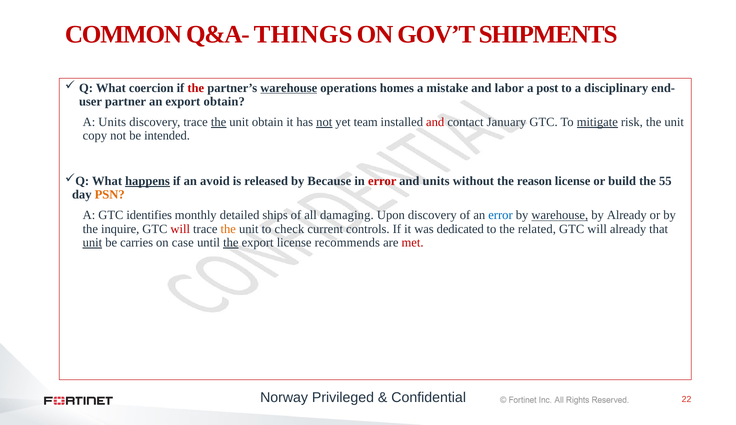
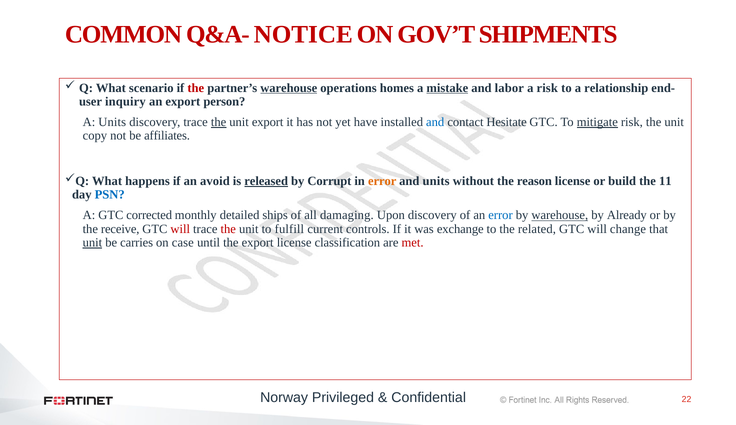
THINGS: THINGS -> NOTICE (303, 34)
coercion: coercion -> scenario (151, 88)
mistake underline: none -> present (447, 88)
a post: post -> risk (547, 88)
disciplinary: disciplinary -> relationship (616, 88)
partner: partner -> inquiry (125, 101)
export obtain: obtain -> person (224, 101)
unit obtain: obtain -> export (268, 122)
not underline: present -> none (324, 122)
team: team -> have (366, 122)
and colour: red -> blue (435, 122)
January: January -> Hesitate (507, 122)
intended: intended -> affiliates (167, 136)
happens underline: present -> none (147, 181)
released underline: none -> present (266, 181)
Because: Because -> Corrupt (329, 181)
error colour: red -> orange (382, 181)
55: 55 -> 11 (665, 181)
PSN colour: orange -> blue (110, 194)
identifies: identifies -> corrected (149, 215)
inquire: inquire -> receive (120, 229)
the colour: orange -> red (228, 229)
check: check -> fulfill (289, 229)
dedicated: dedicated -> exchange (460, 229)
will already: already -> change (628, 229)
the underline: present -> none (231, 242)
recommends: recommends -> classification (347, 242)
